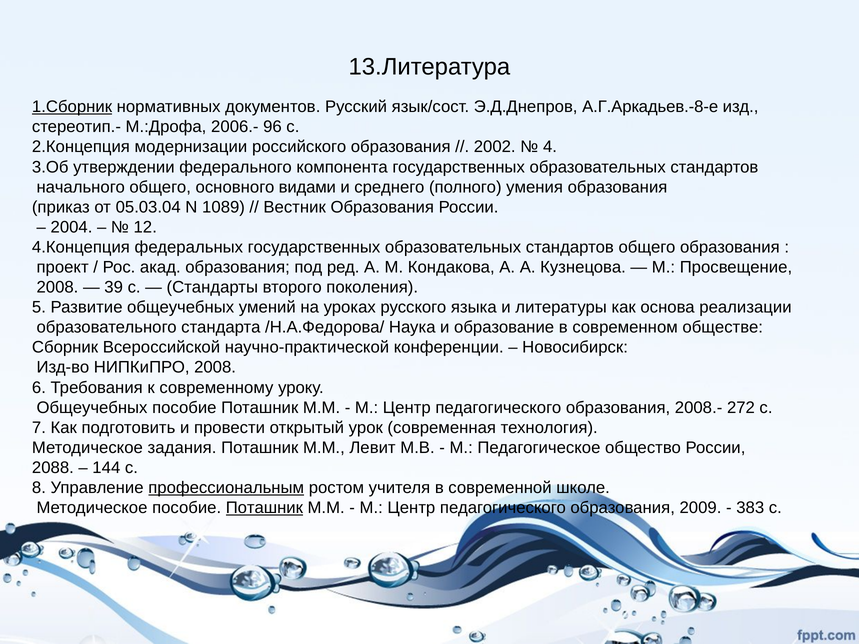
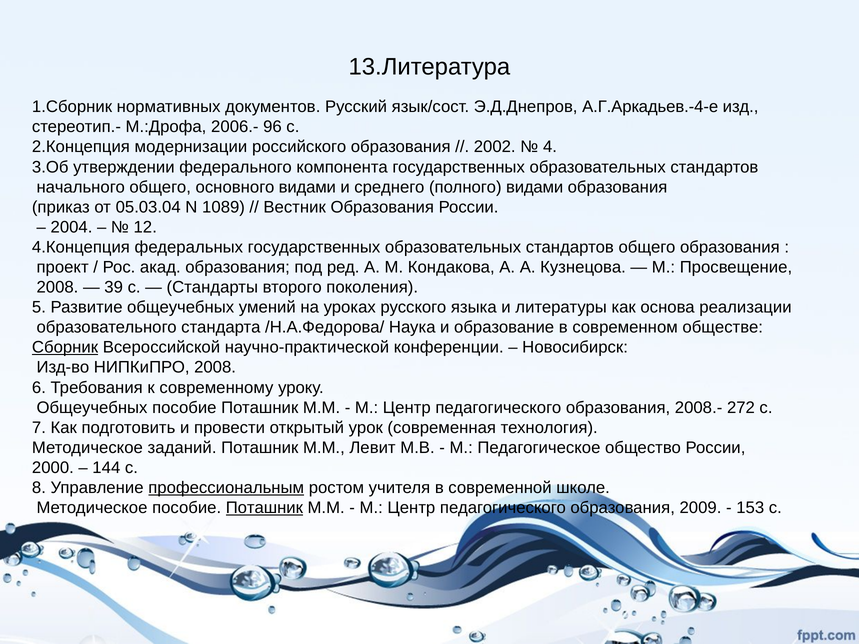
1.Сборник underline: present -> none (72, 107)
А.Г.Аркадьев.-8-е: А.Г.Аркадьев.-8-е -> А.Г.Аркадьев.-4-е (650, 107)
полного умения: умения -> видами (535, 187)
Сборник underline: none -> present (65, 348)
задания: задания -> заданий (182, 448)
2088: 2088 -> 2000 (53, 468)
383: 383 -> 153 (750, 508)
